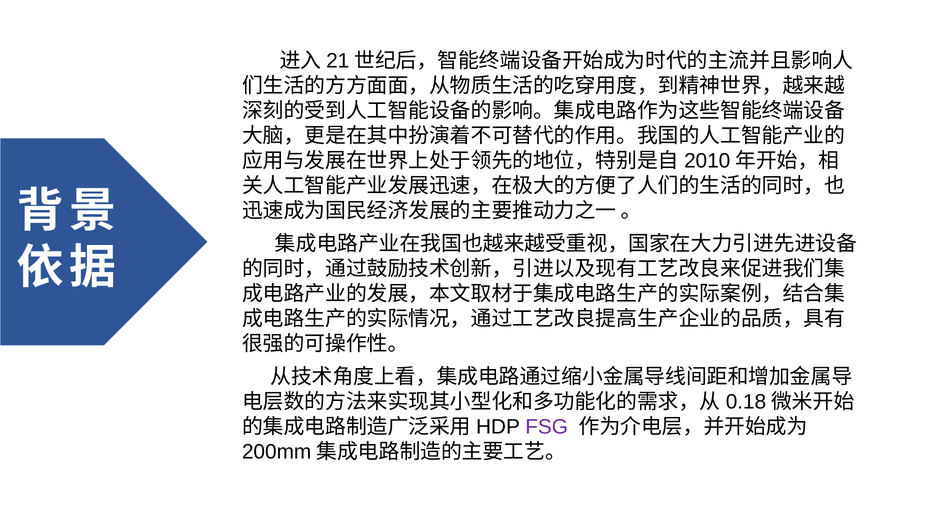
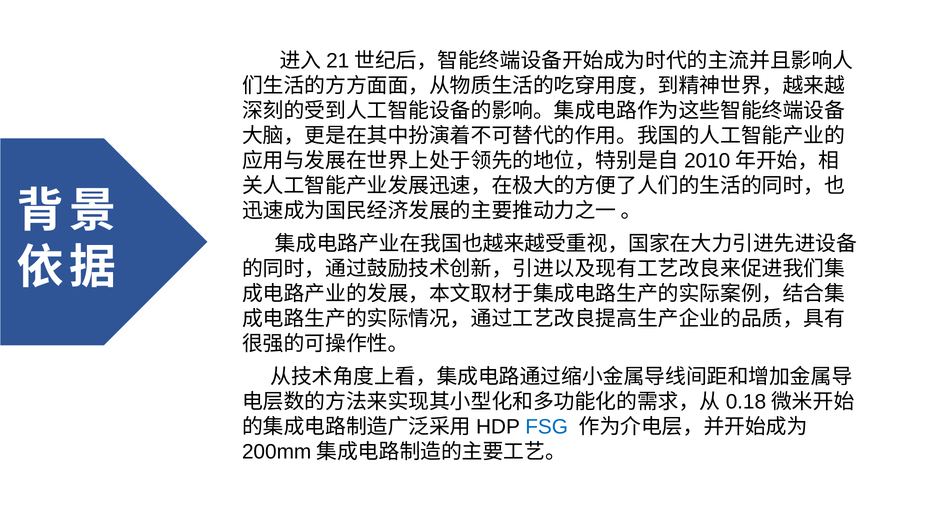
FSG colour: purple -> blue (547, 427)
